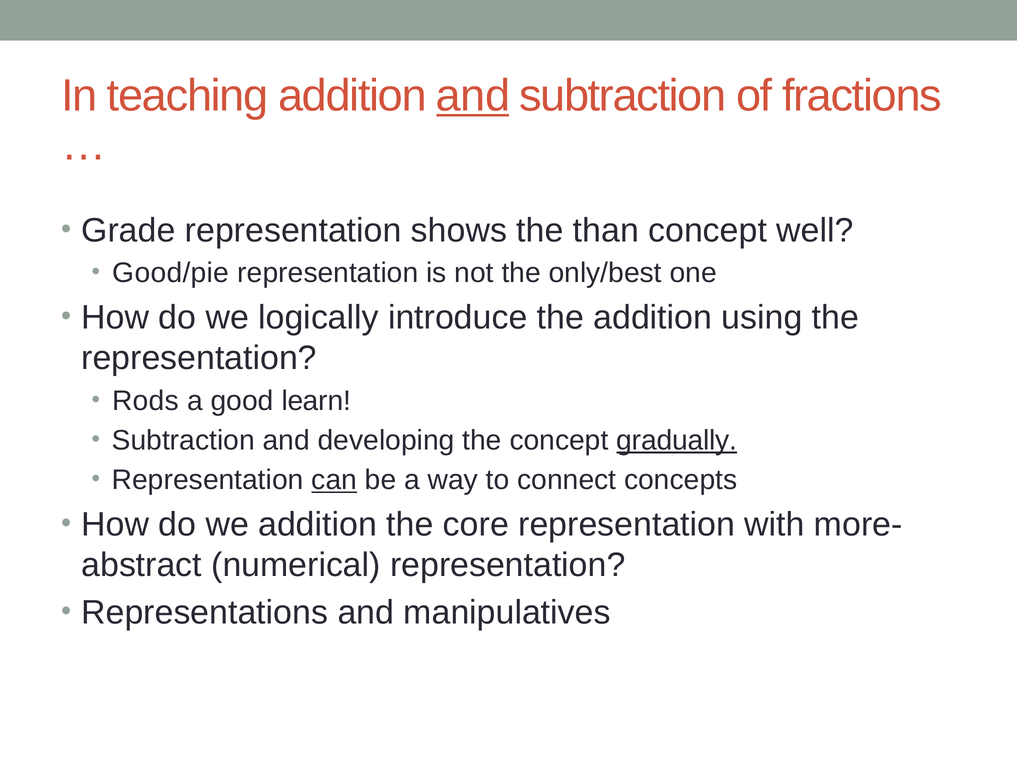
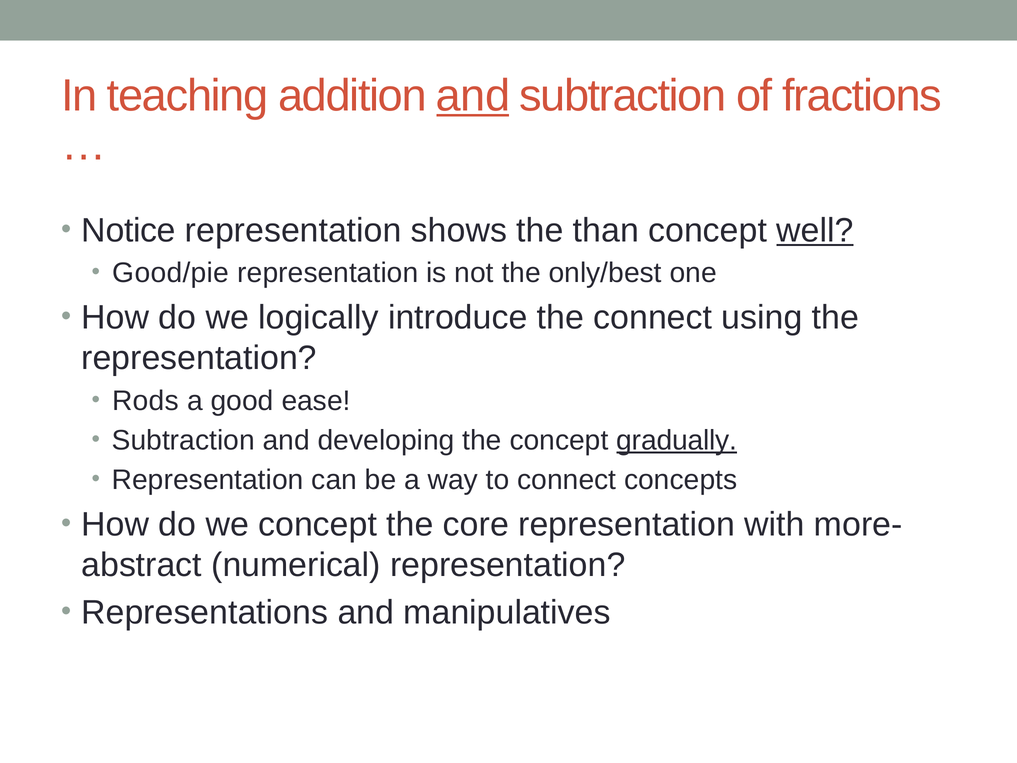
Grade: Grade -> Notice (129, 230)
well underline: none -> present (815, 230)
the addition: addition -> connect (653, 317)
learn: learn -> ease (316, 401)
can underline: present -> none (334, 480)
we addition: addition -> concept (318, 524)
